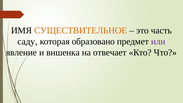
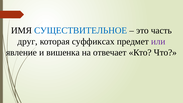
СУЩЕСТВИТЕЛЬНОЕ colour: orange -> blue (81, 31)
саду: саду -> друг (28, 42)
образовано: образовано -> суффиксах (93, 42)
